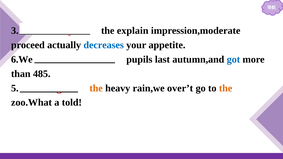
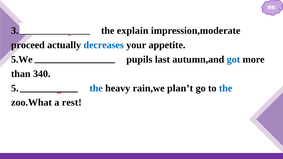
6.We: 6.We -> 5.We (22, 59)
485: 485 -> 340 (42, 74)
the colour: orange -> blue (96, 88)
over’t: over’t -> plan’t (180, 88)
the colour: orange -> blue (226, 88)
told: told -> rest (72, 103)
